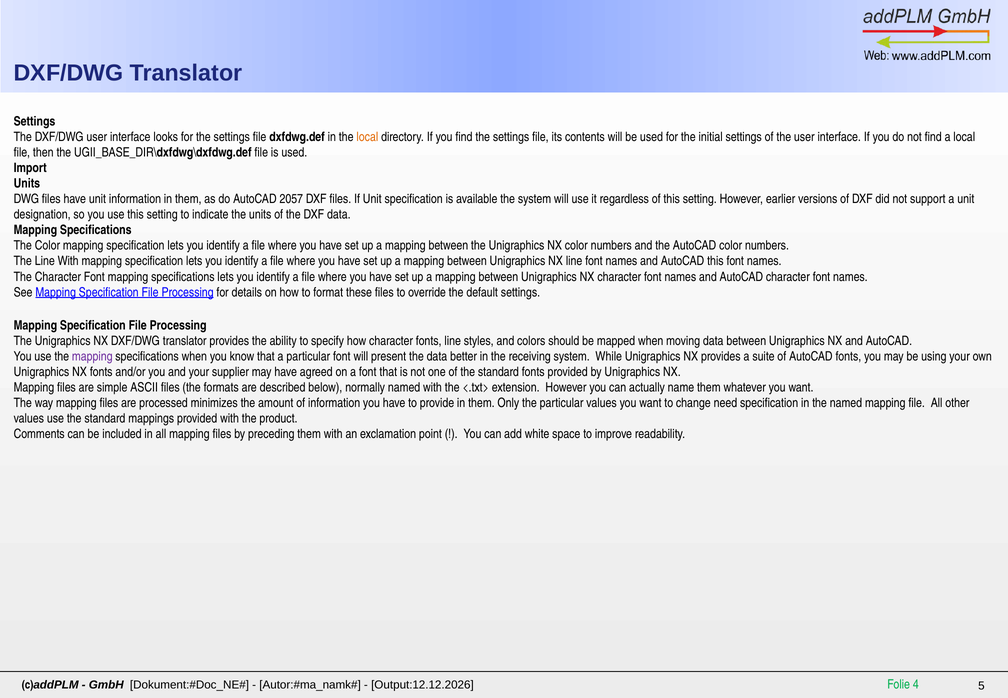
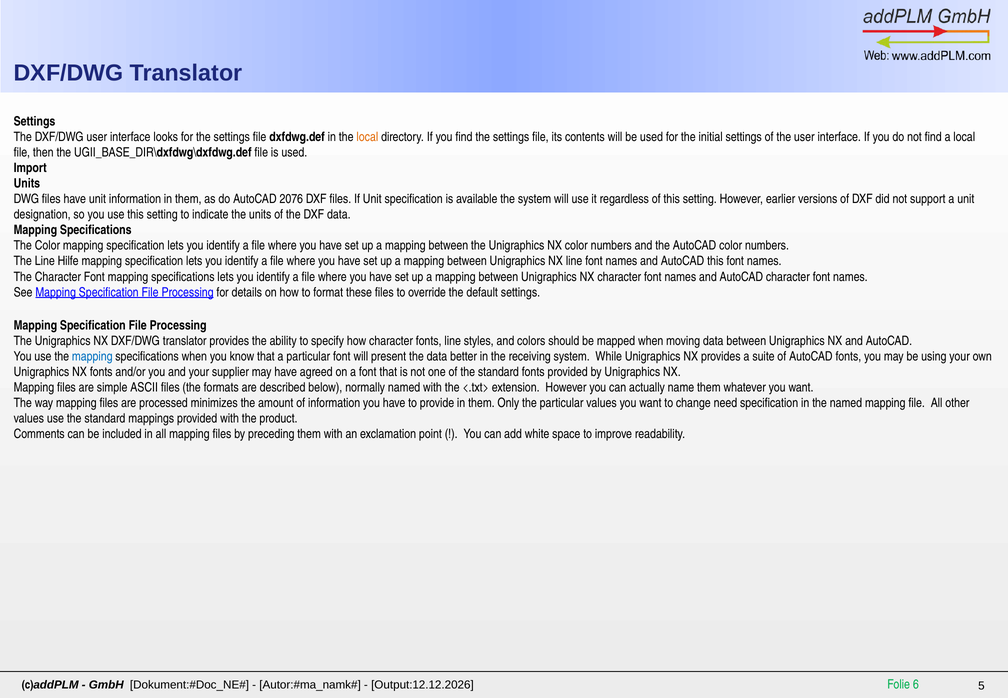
2057: 2057 -> 2076 (291, 199)
Line With: With -> Hilfe (68, 261)
mapping colour: purple -> blue (92, 356)
4: 4 -> 6 (916, 684)
